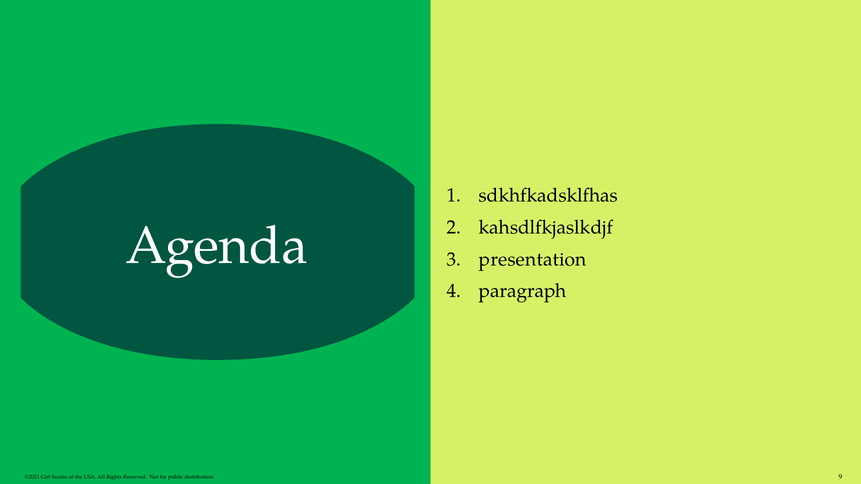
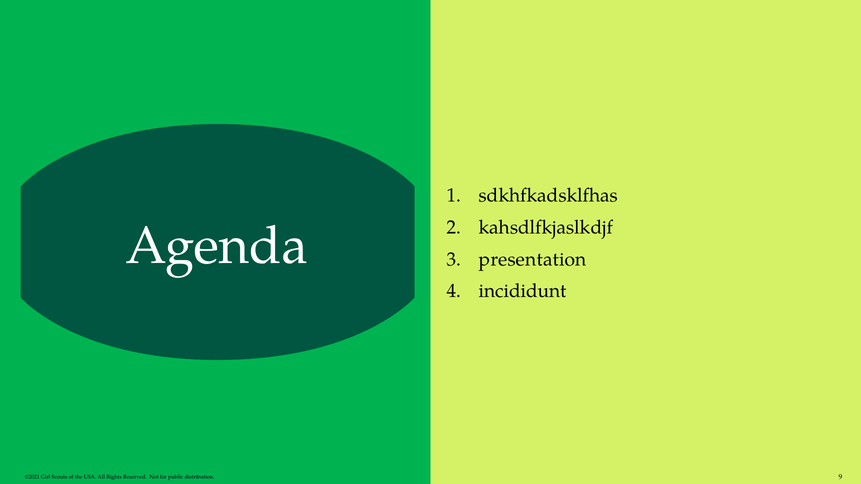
paragraph: paragraph -> incididunt (523, 291)
